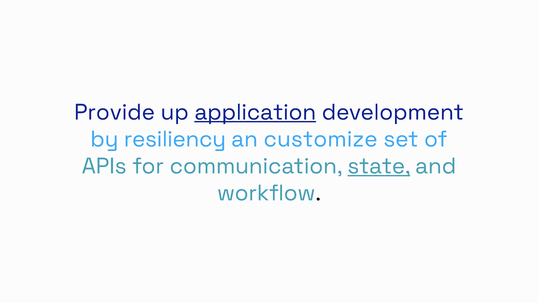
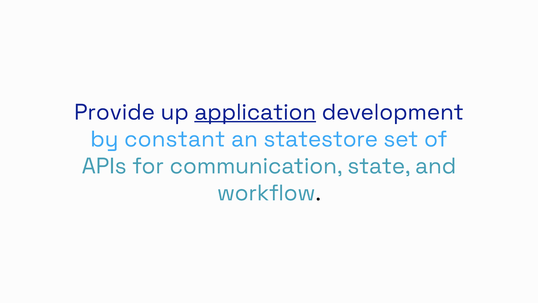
resiliency: resiliency -> constant (175, 139)
customize: customize -> statestore (321, 139)
state underline: present -> none (379, 166)
